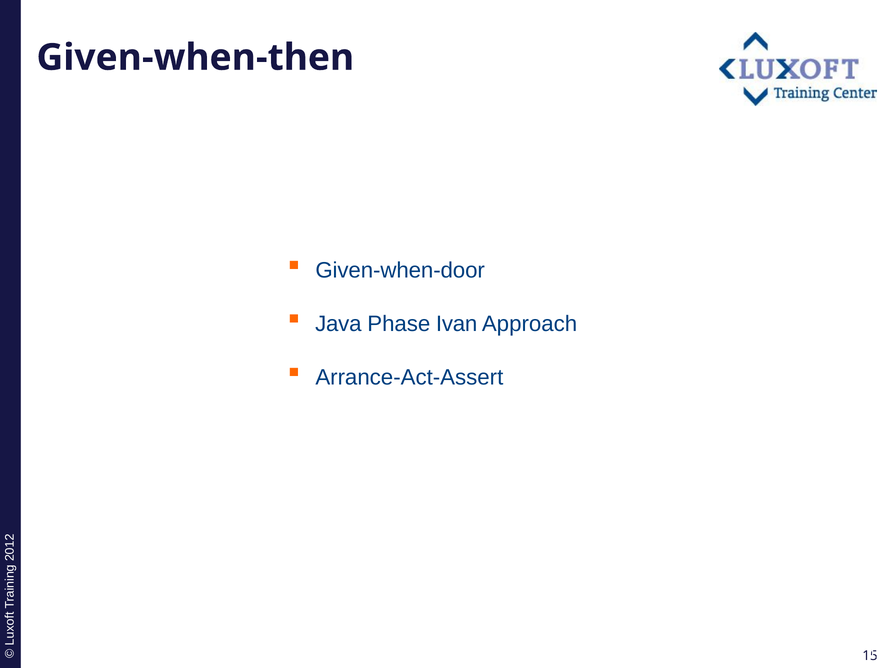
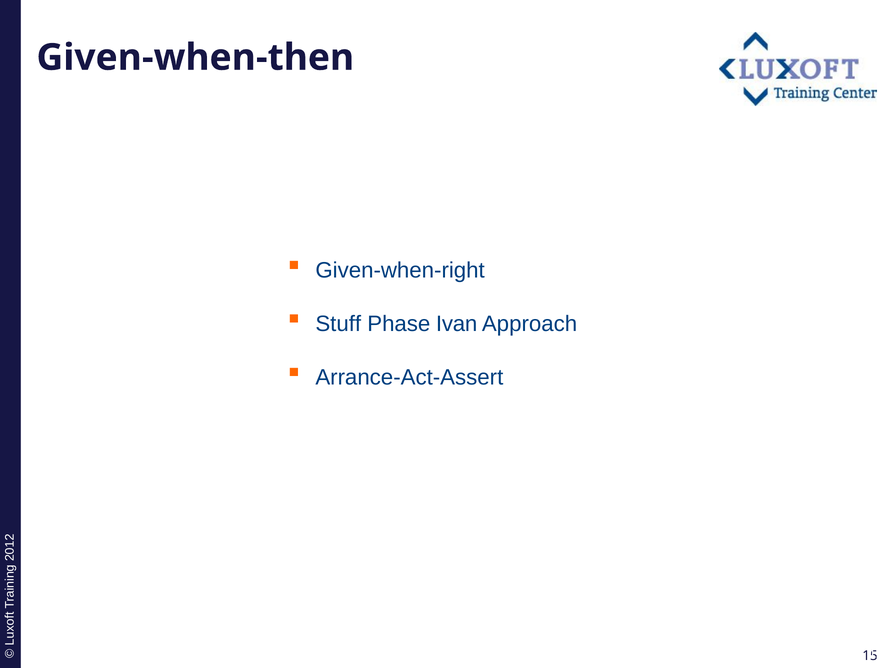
Given-when-door: Given-when-door -> Given-when-right (400, 270)
Java: Java -> Stuff (338, 324)
